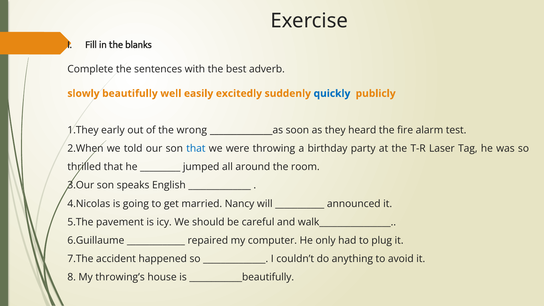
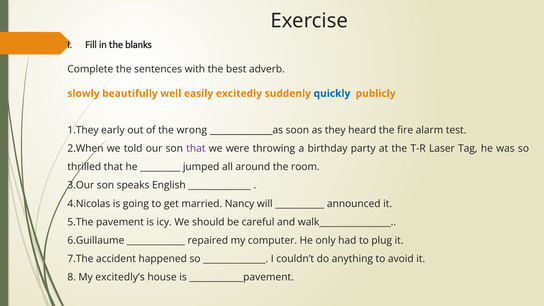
that colour: blue -> purple (196, 149)
throwing’s: throwing’s -> excitedly’s (120, 277)
____________beautifully: ____________beautifully -> ____________pavement (242, 277)
